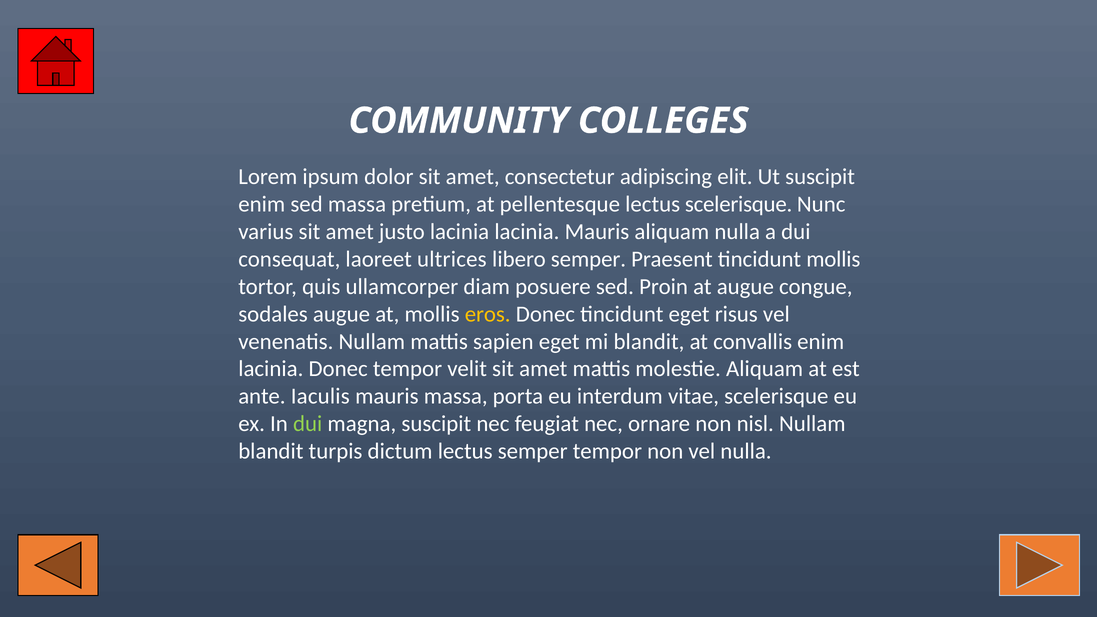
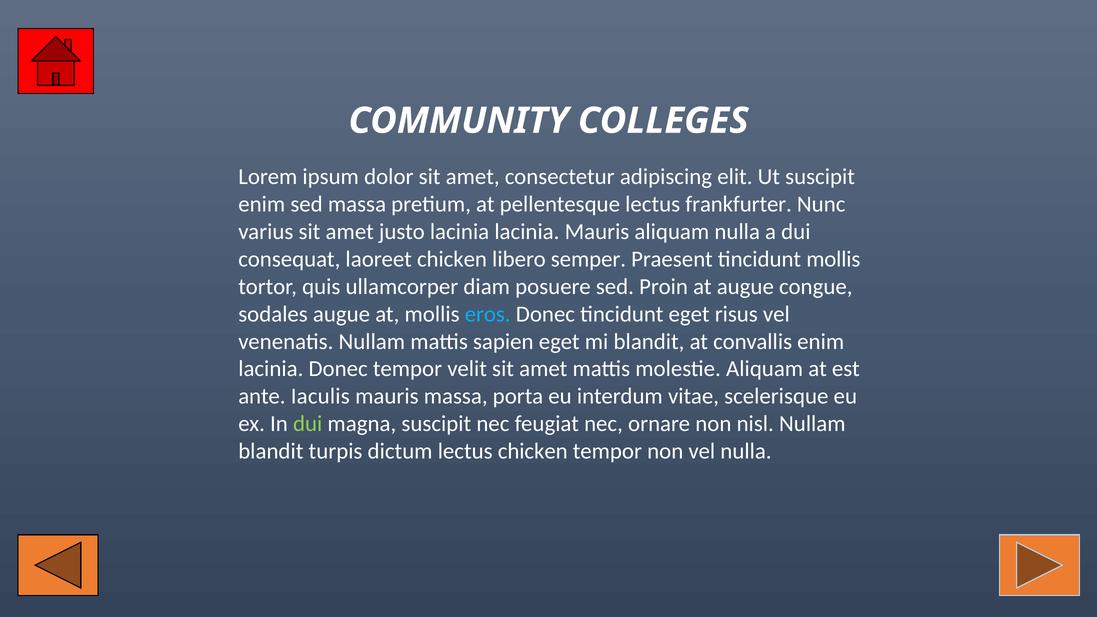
lectus scelerisque: scelerisque -> frankfurter (739, 204)
laoreet ultrices: ultrices -> chicken (452, 259)
eros colour: yellow -> light blue (488, 314)
lectus semper: semper -> chicken (533, 451)
